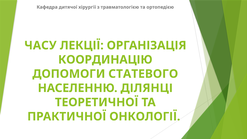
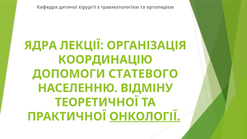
ЧАСУ: ЧАСУ -> ЯДРА (40, 45)
ДІЛЯНЦІ: ДІЛЯНЦІ -> ВІДМІНУ (147, 88)
ОНКОЛОГІЇ underline: none -> present (145, 116)
